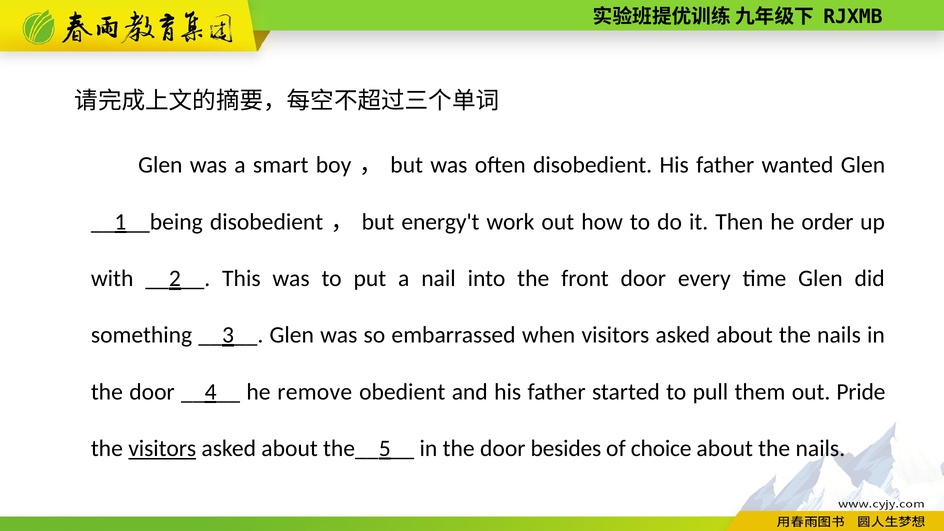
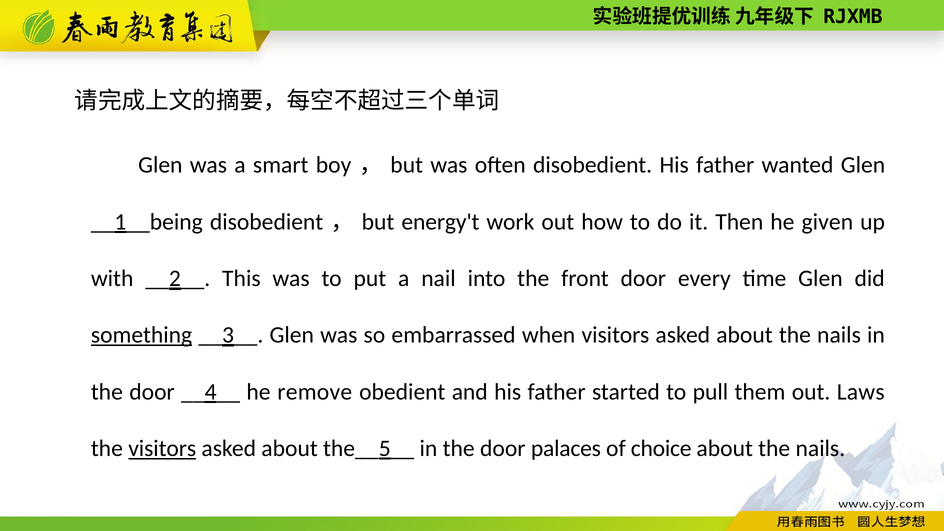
order: order -> given (827, 222)
something underline: none -> present (142, 335)
Pride: Pride -> Laws (861, 392)
besides: besides -> palaces (566, 448)
